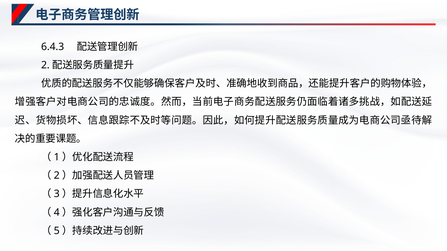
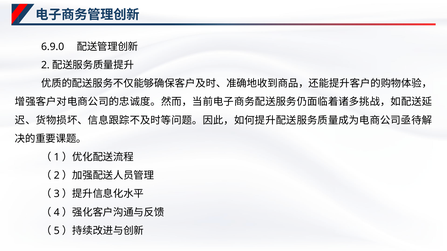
6.4.3: 6.4.3 -> 6.9.0 (53, 47)
